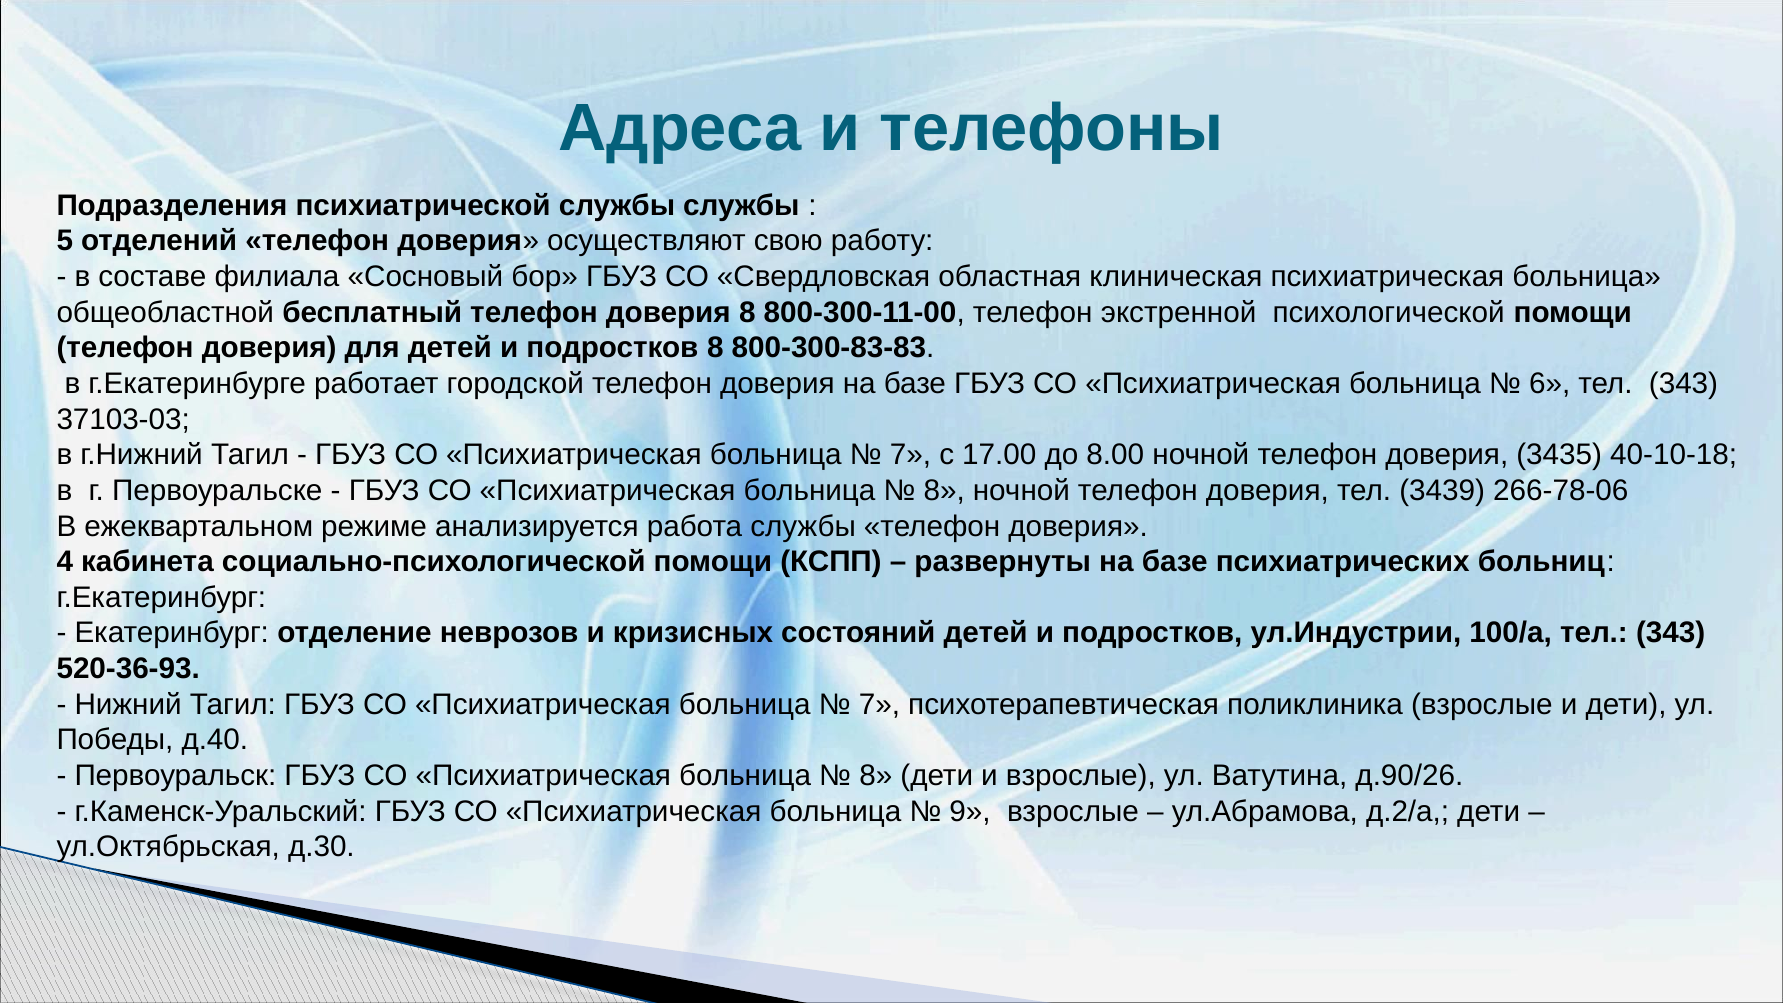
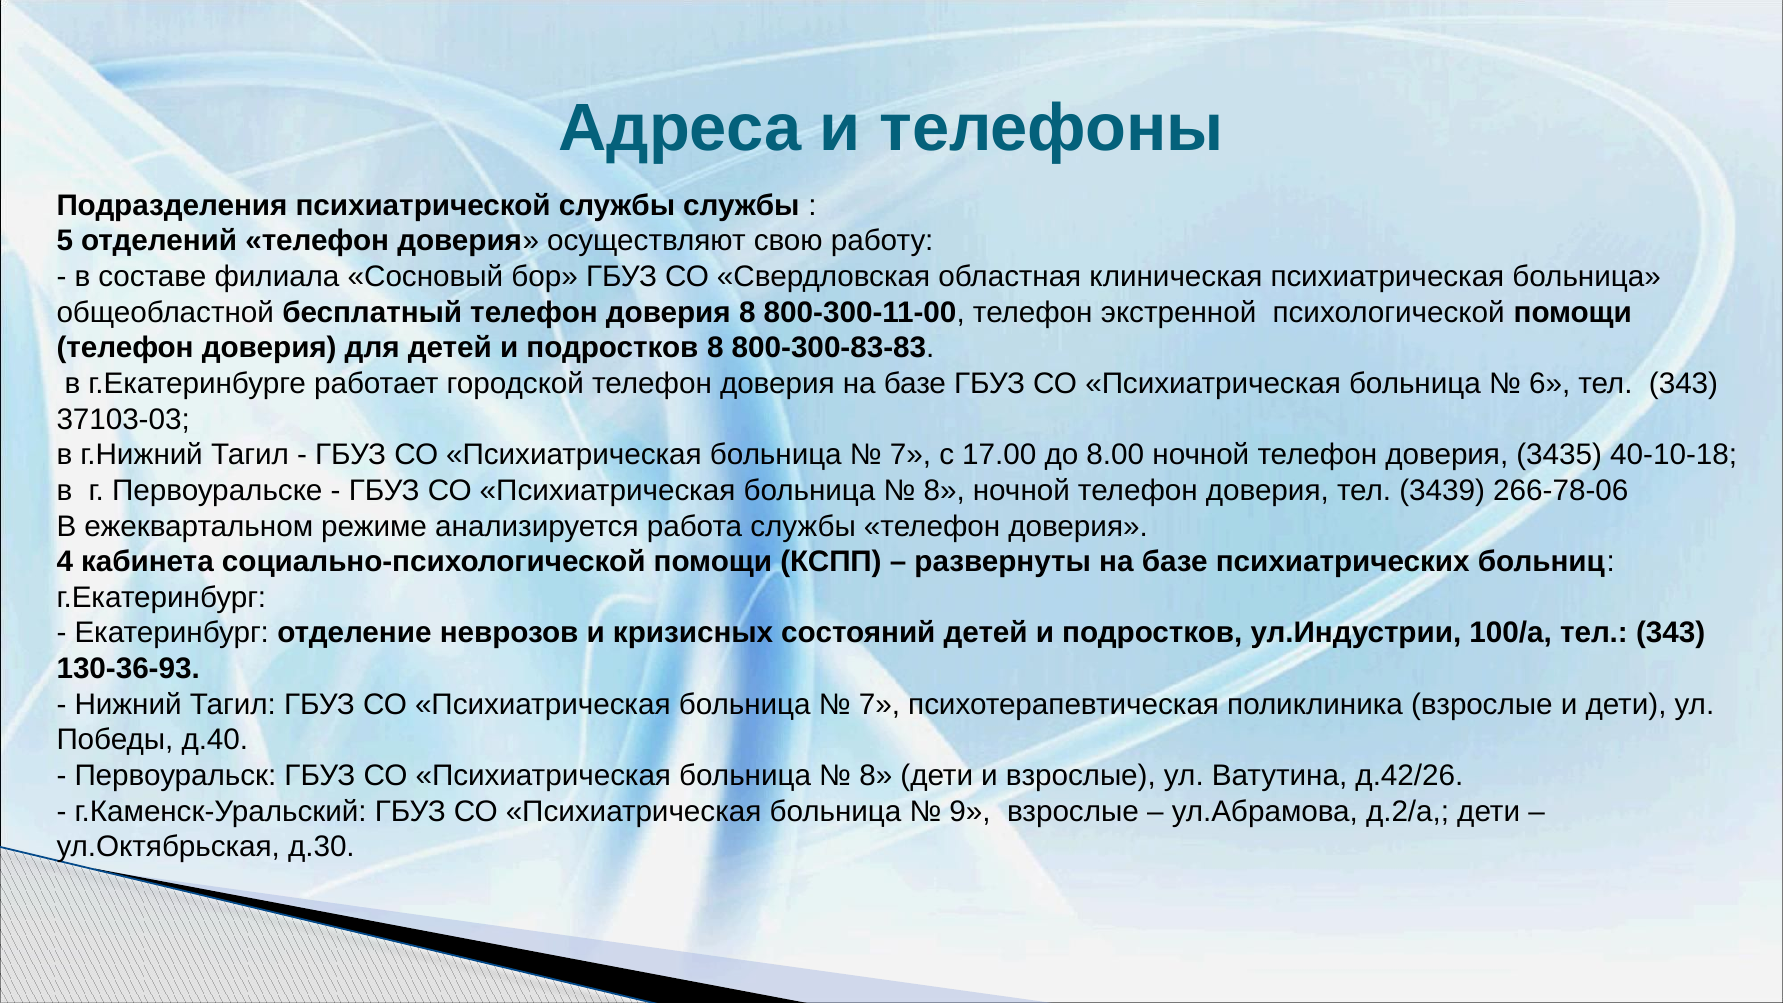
520-36-93: 520-36-93 -> 130-36-93 (128, 669)
д.90/26: д.90/26 -> д.42/26 (1409, 776)
